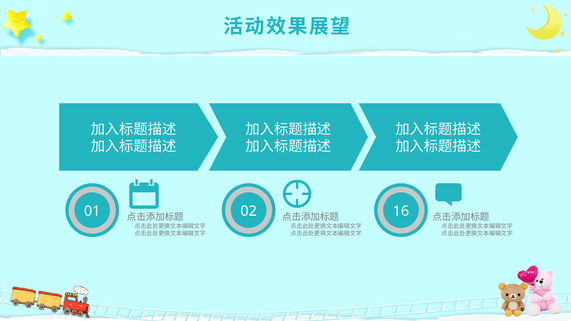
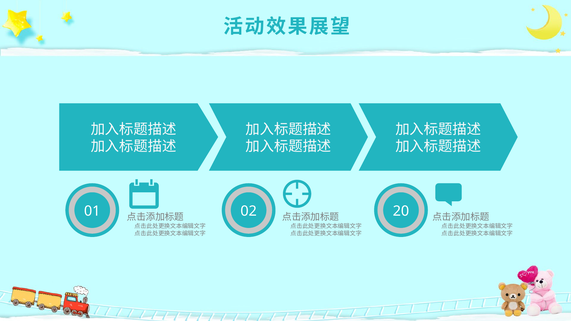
16: 16 -> 20 (401, 211)
